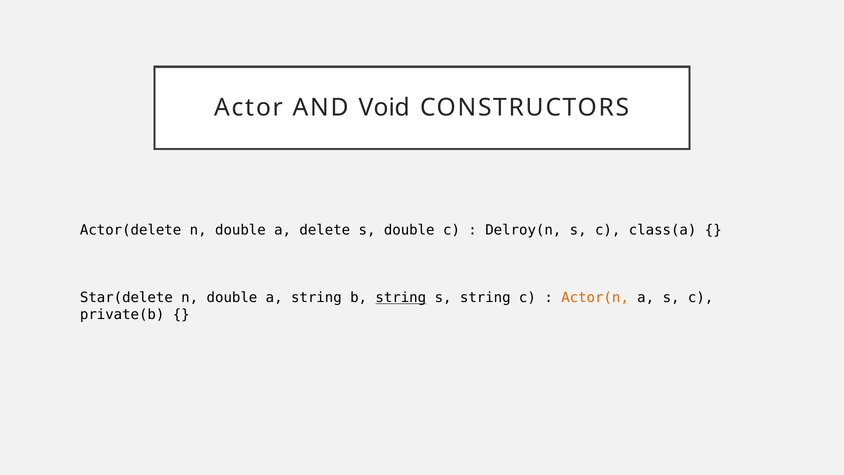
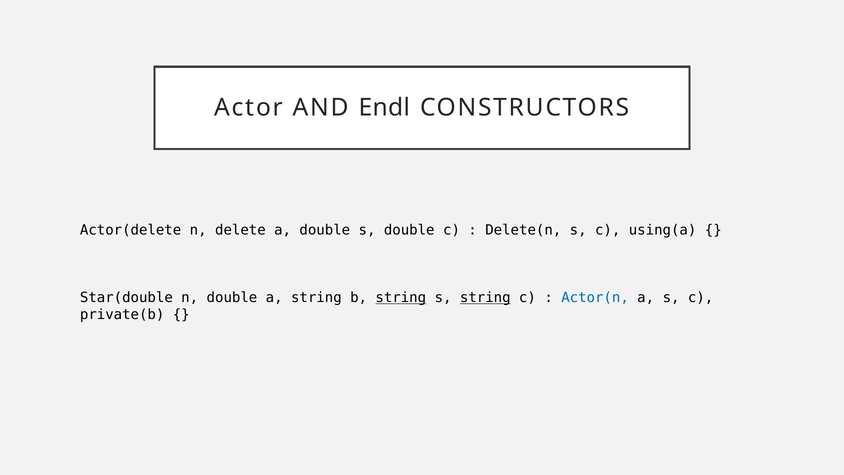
Void: Void -> Endl (384, 108)
double: double -> delete (240, 230)
a delete: delete -> double (325, 230)
Delroy(n: Delroy(n -> Delete(n (523, 230)
class(a: class(a -> using(a (663, 230)
Star(delete: Star(delete -> Star(double (126, 298)
string underline: none -> present (485, 298)
Actor(n colour: orange -> blue (595, 298)
